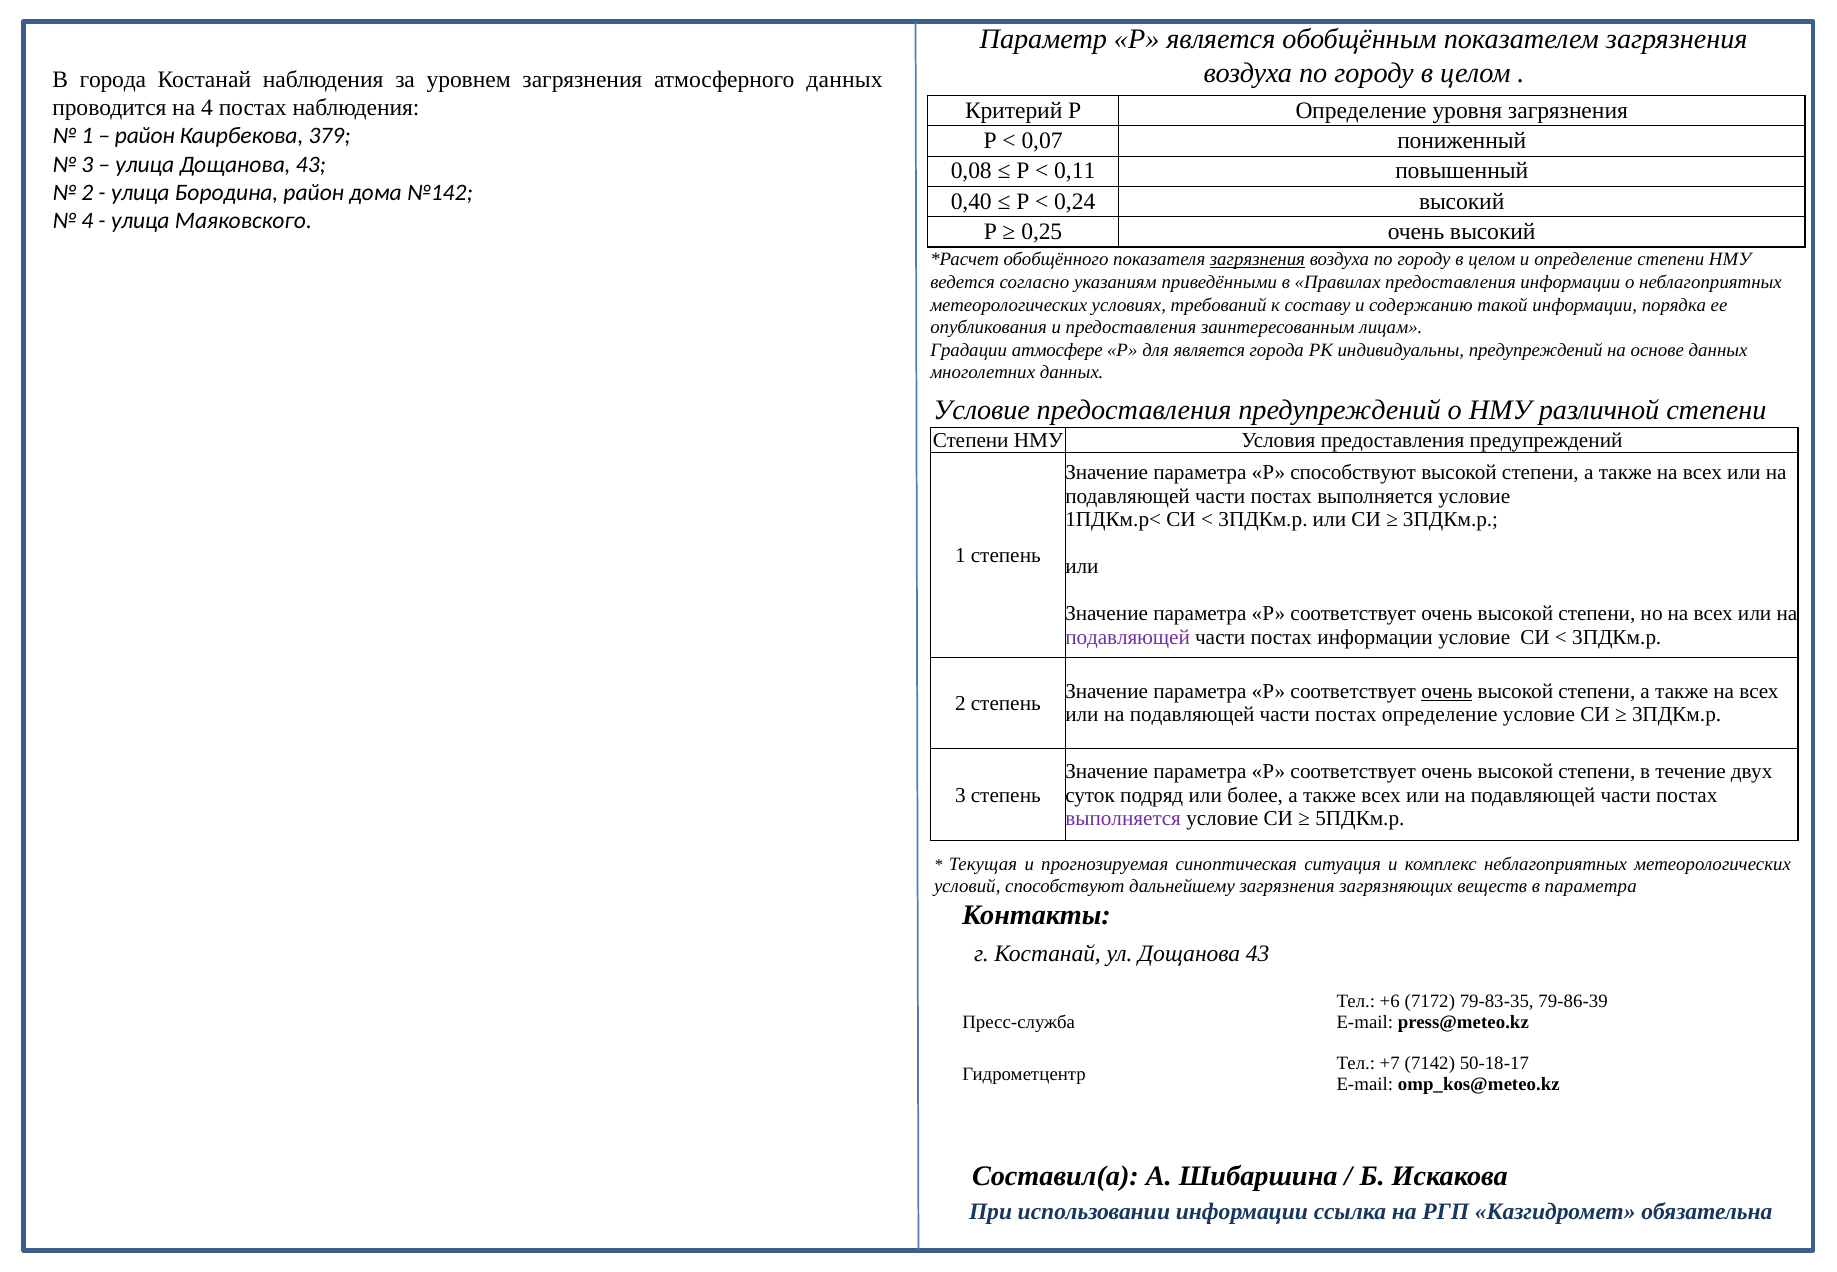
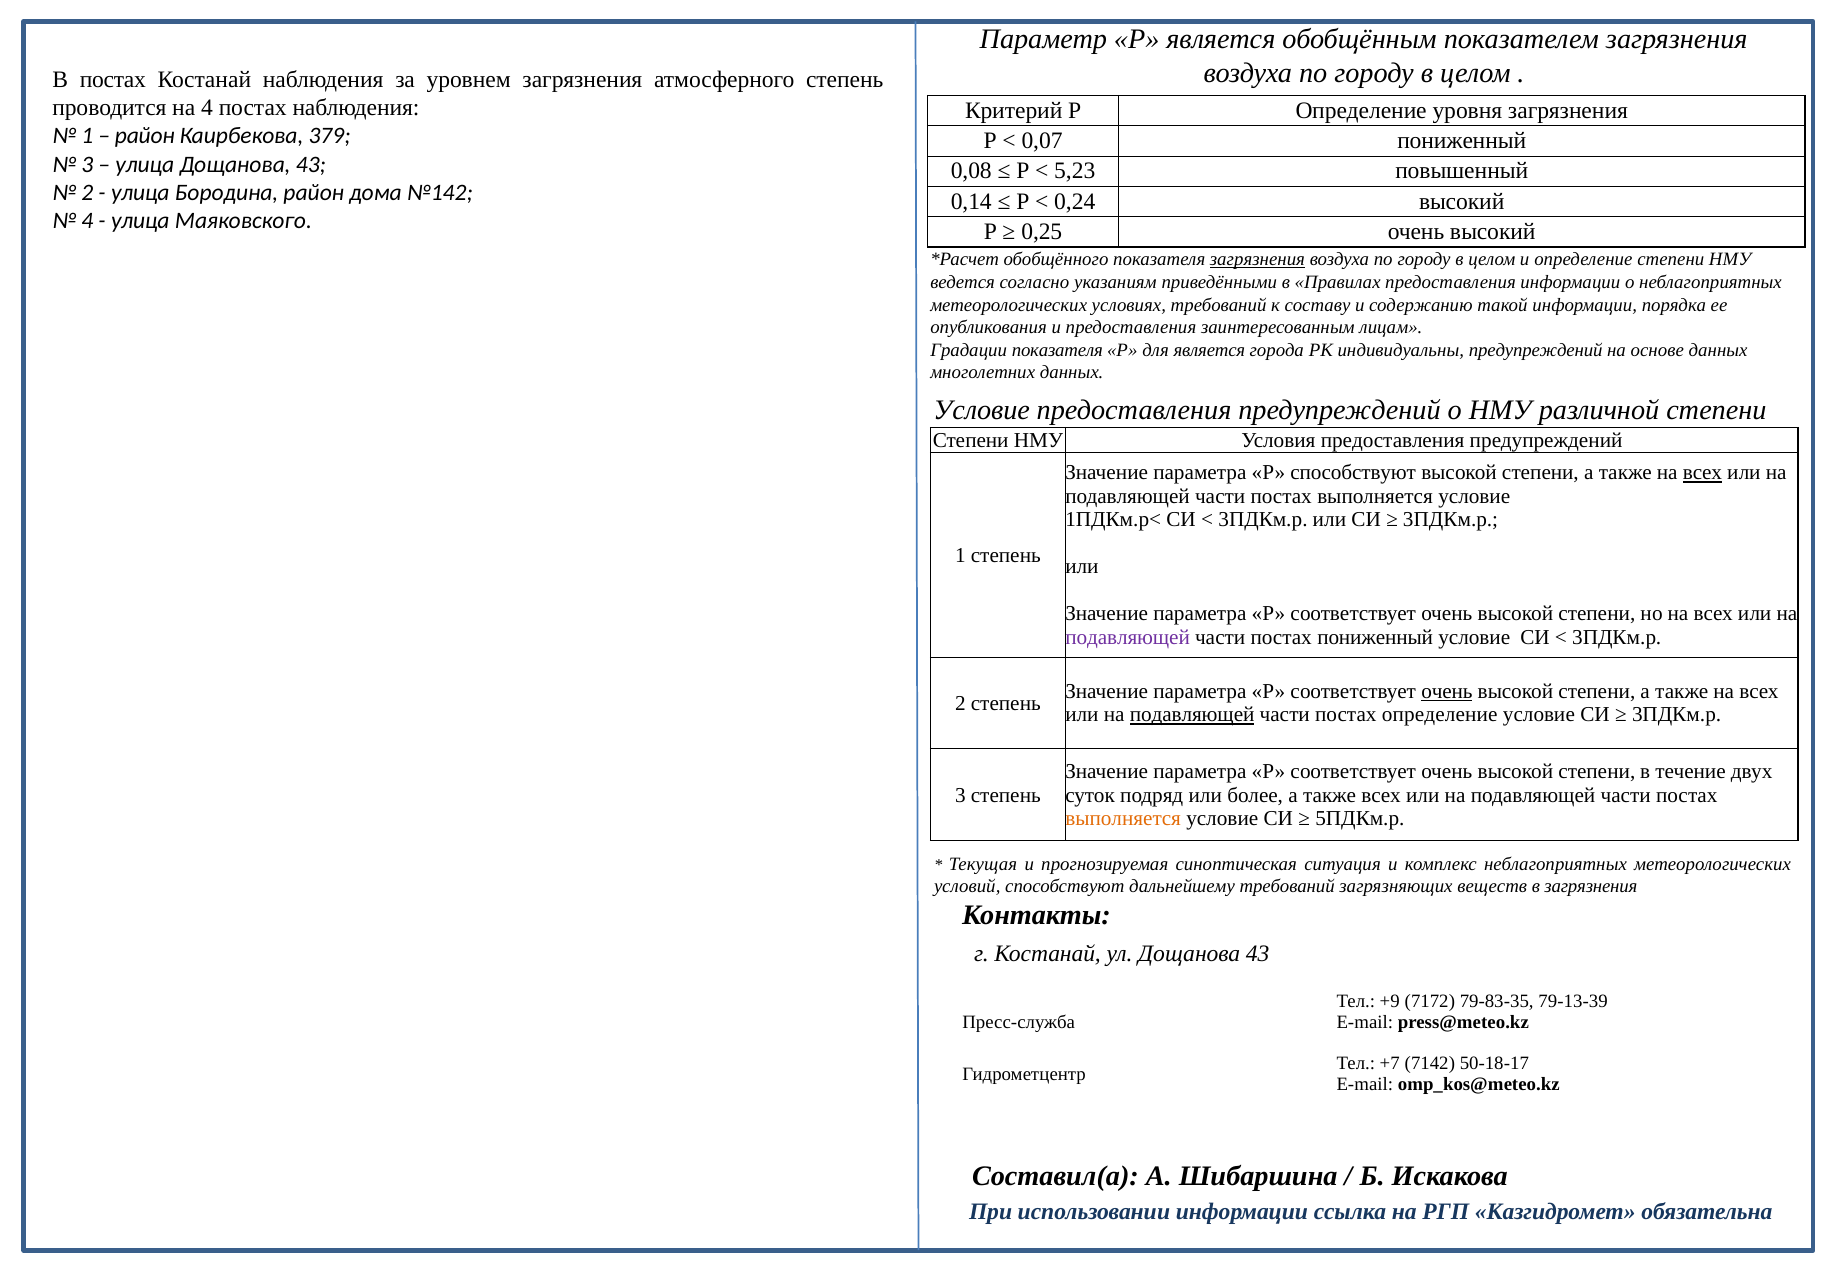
В города: города -> постах (113, 79)
атмосферного данных: данных -> степень (845, 79)
0,11: 0,11 -> 5,23 (1075, 171)
0,40: 0,40 -> 0,14 (971, 201)
Градации атмосфере: атмосфере -> показателя (1057, 350)
всех underline: none -> present (1702, 473)
постах информации: информации -> пониженный (1375, 637)
подавляющей underline: none -> present (1192, 715)
выполняется colour: purple -> orange (1123, 818)
дальнейшему загрязнения: загрязнения -> требований (1287, 886)
в параметра: параметра -> загрязнения (1591, 886)
+6: +6 -> +9 (1390, 1001)
79-86-39: 79-86-39 -> 79-13-39 (1573, 1001)
